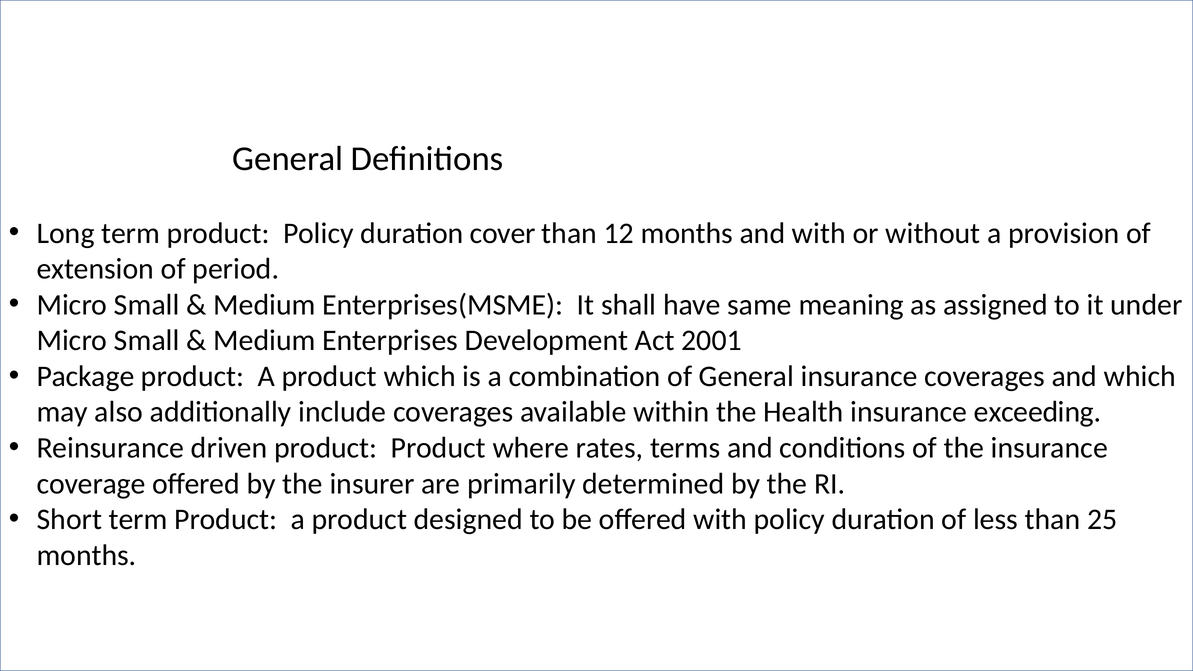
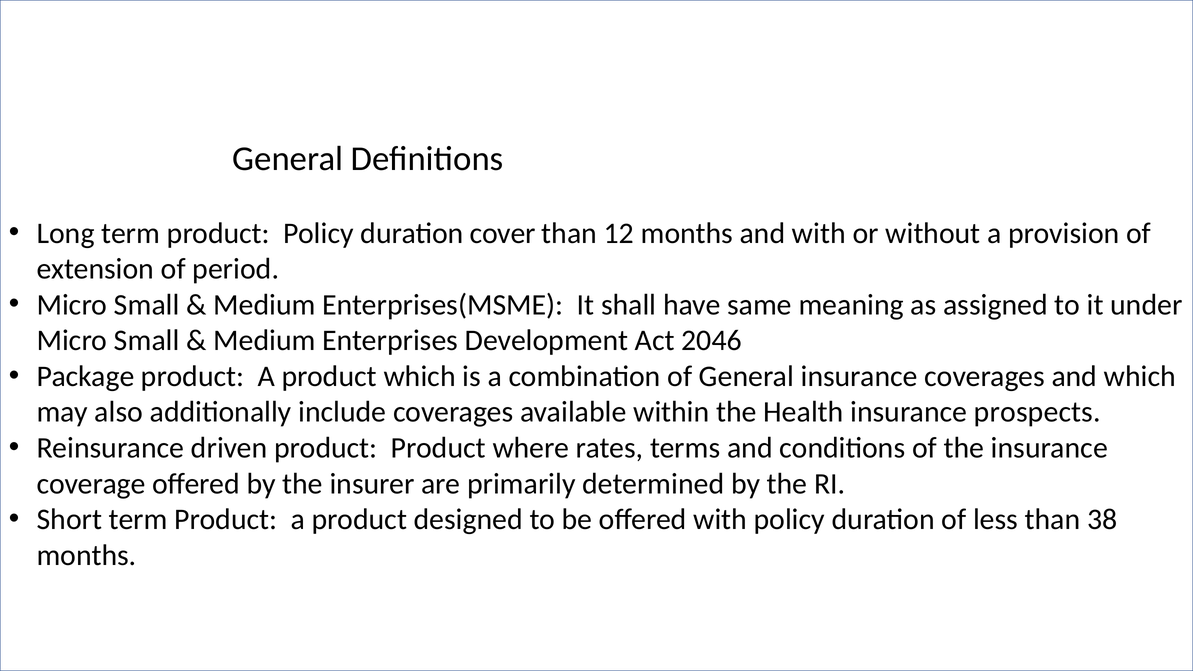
2001: 2001 -> 2046 (712, 341)
exceeding: exceeding -> prospects (1037, 412)
25: 25 -> 38 (1102, 520)
